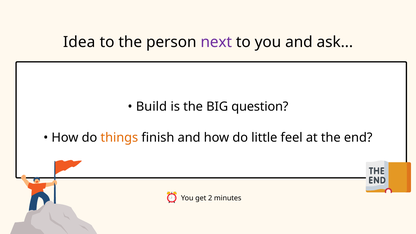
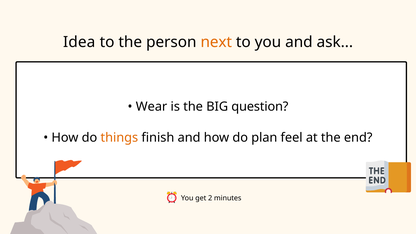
next colour: purple -> orange (216, 42)
Build: Build -> Wear (152, 107)
little: little -> plan (264, 138)
